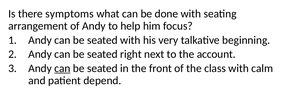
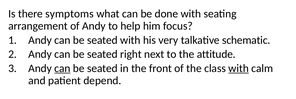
beginning: beginning -> schematic (246, 40)
account: account -> attitude (216, 54)
with underline: none -> present (239, 68)
